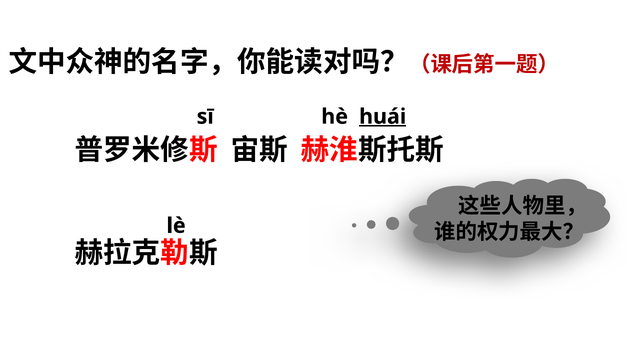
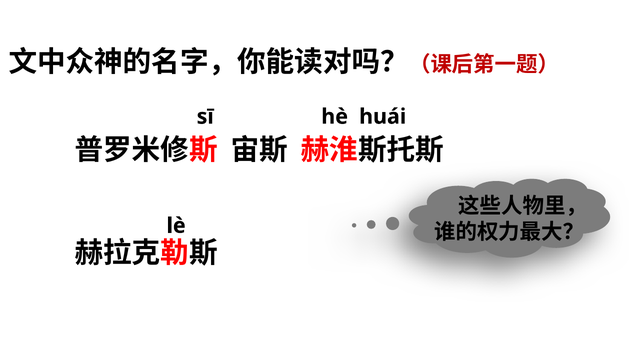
huái underline: present -> none (383, 117)
